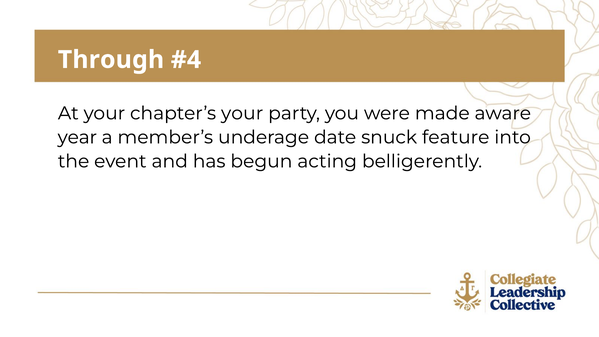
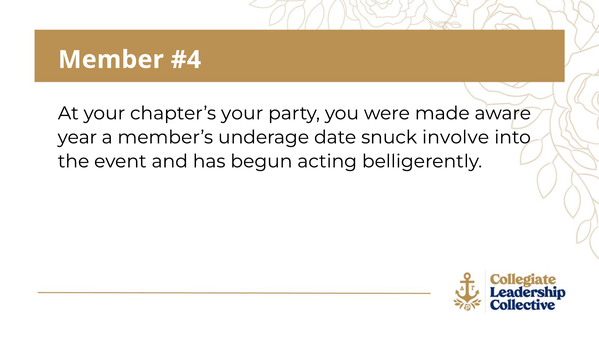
Through: Through -> Member (111, 60)
feature: feature -> involve (456, 137)
